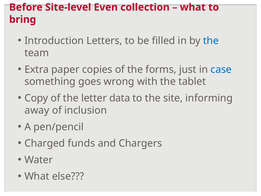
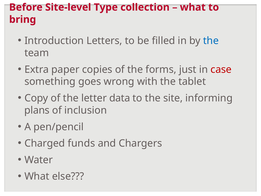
Even: Even -> Type (106, 7)
case colour: blue -> red (221, 69)
away: away -> plans (37, 110)
